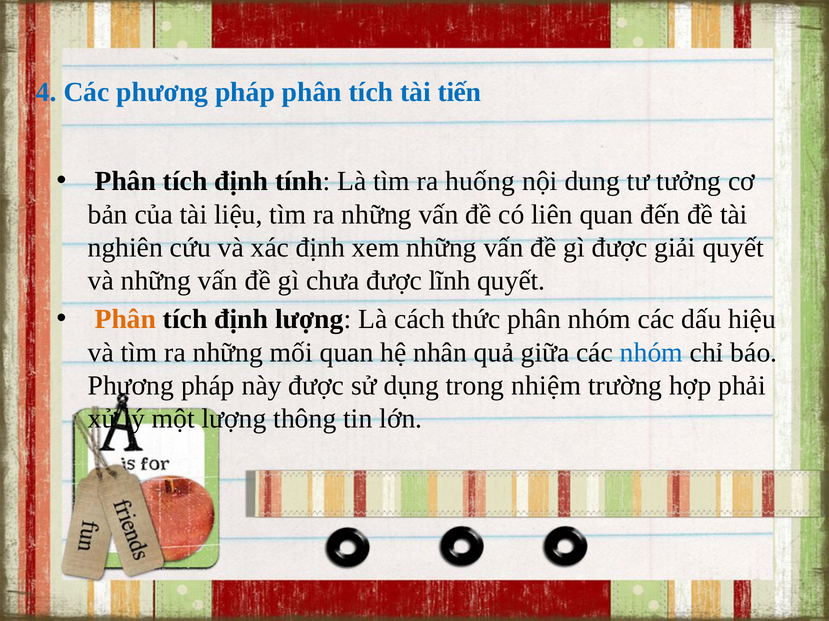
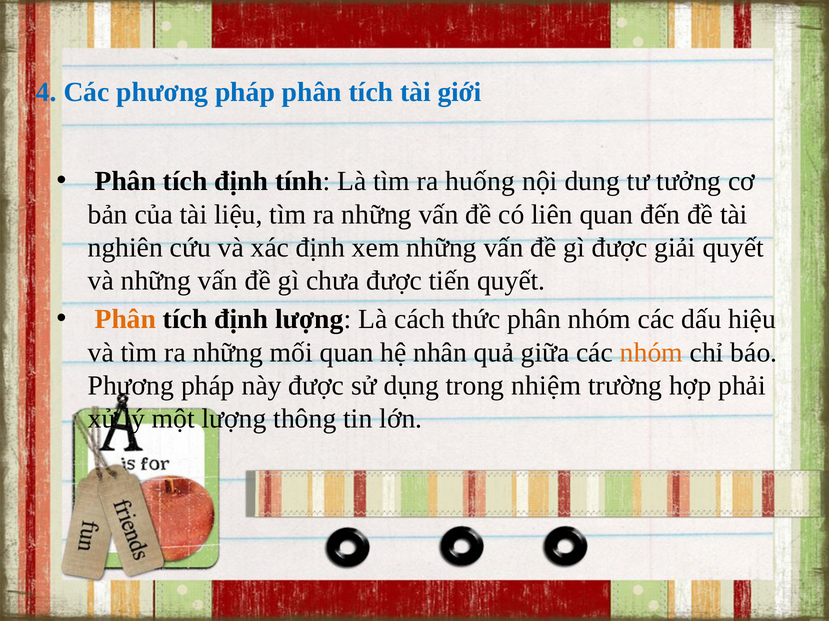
tiến: tiến -> giới (459, 92)
lĩnh: lĩnh -> tiến (450, 281)
nhóm colour: blue -> orange (651, 353)
